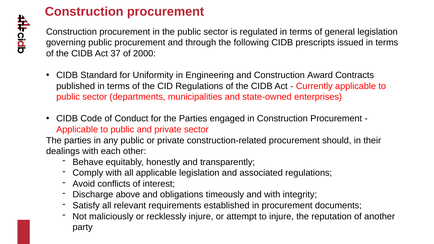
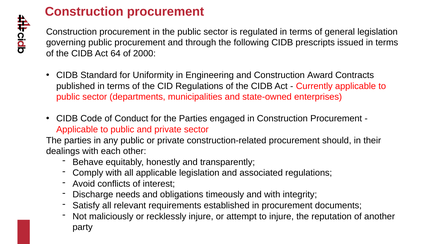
37: 37 -> 64 (116, 54)
above: above -> needs (128, 195)
